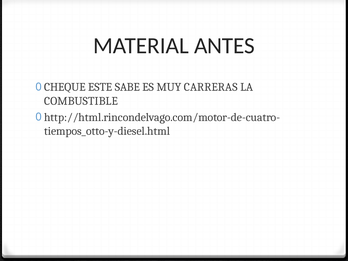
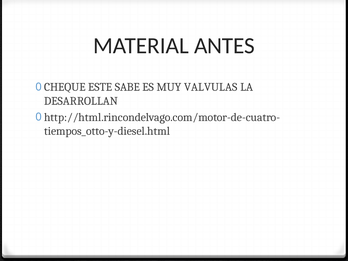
CARRERAS: CARRERAS -> VALVULAS (211, 87)
COMBUSTIBLE: COMBUSTIBLE -> DESARROLLAN (81, 101)
